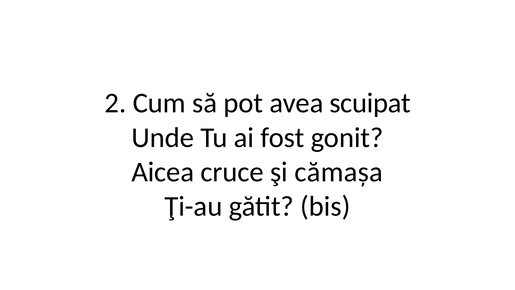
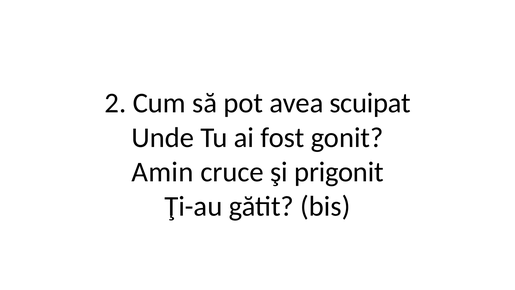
Aicea: Aicea -> Amin (163, 172)
cămașa: cămașa -> prigonit (339, 172)
